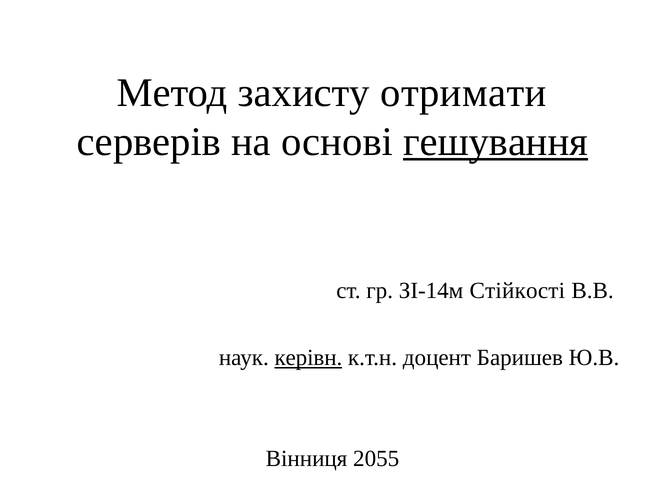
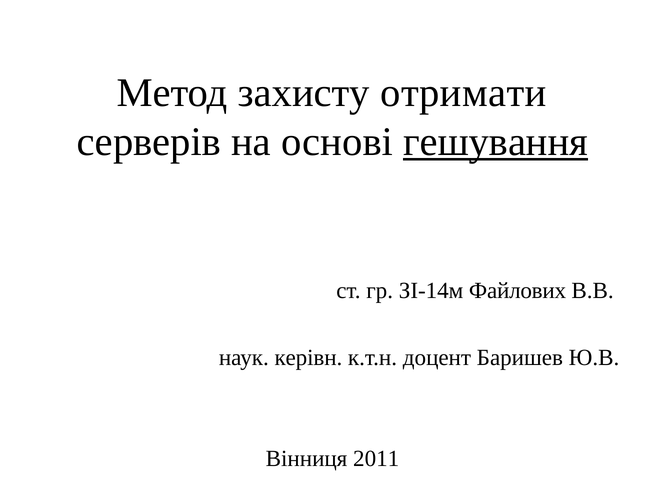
Стійкості: Стійкості -> Файлових (518, 290)
керівн underline: present -> none (308, 358)
2055: 2055 -> 2011 (376, 458)
